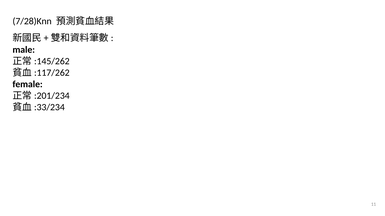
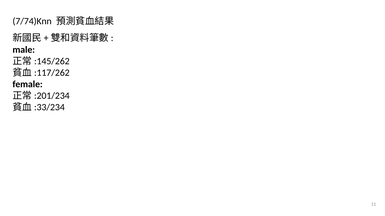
7/28)Knn: 7/28)Knn -> 7/74)Knn (32, 21)
